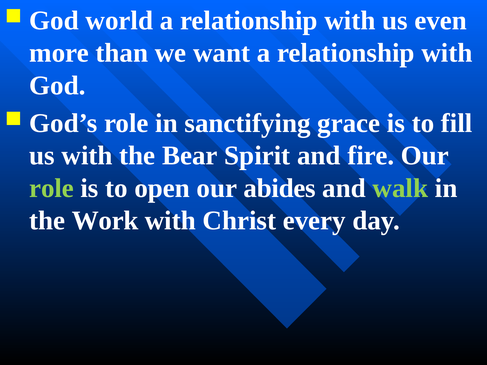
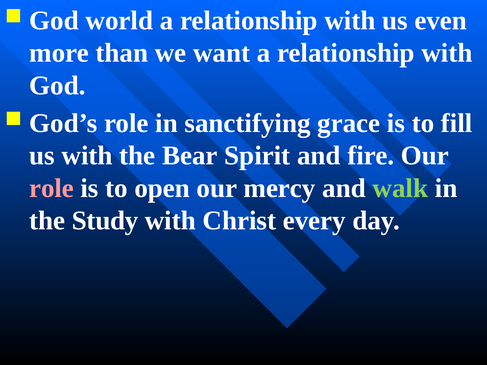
role colour: light green -> pink (52, 188)
abides: abides -> mercy (279, 188)
Work: Work -> Study (105, 221)
